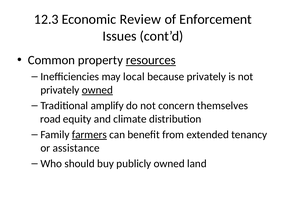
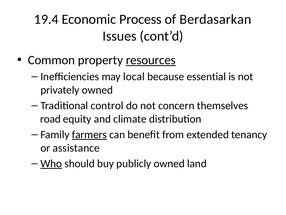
12.3: 12.3 -> 19.4 (46, 19)
Review: Review -> Process (140, 19)
Enforcement: Enforcement -> Berdasarkan (215, 19)
because privately: privately -> essential (206, 76)
owned underline: present -> none (97, 90)
amplify: amplify -> control (107, 105)
Who underline: none -> present (51, 163)
